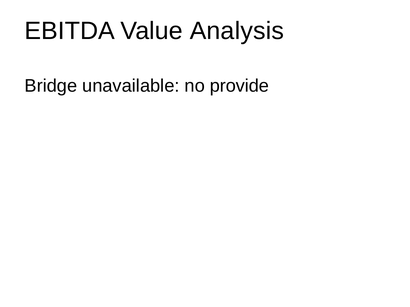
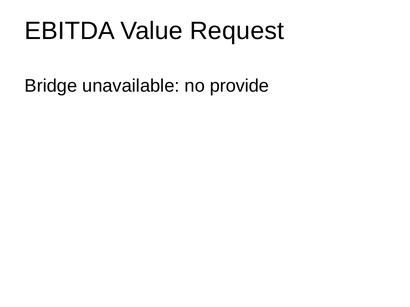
Analysis: Analysis -> Request (237, 31)
